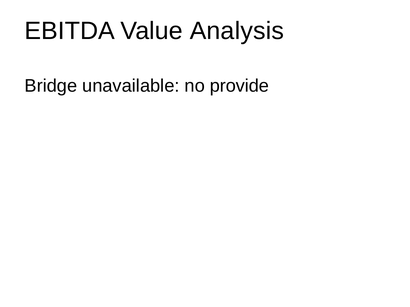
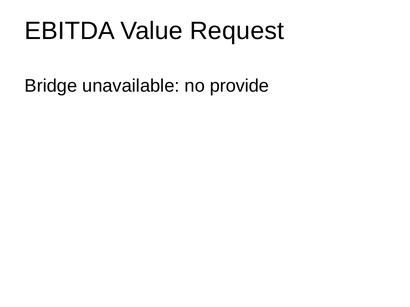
Analysis: Analysis -> Request (237, 31)
